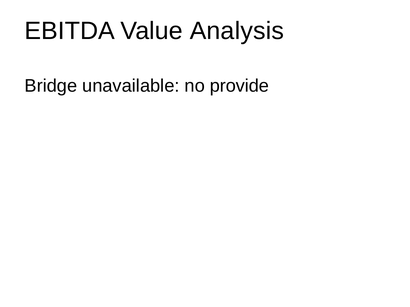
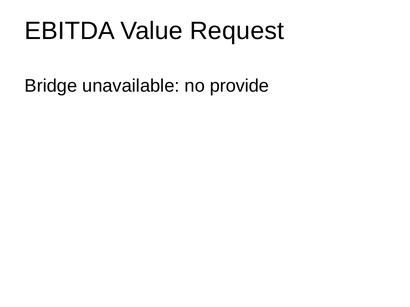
Analysis: Analysis -> Request (237, 31)
